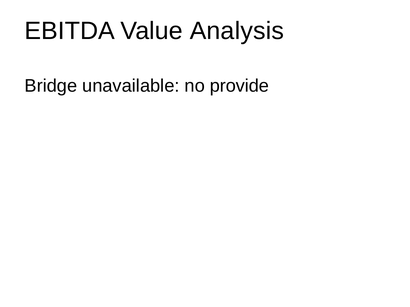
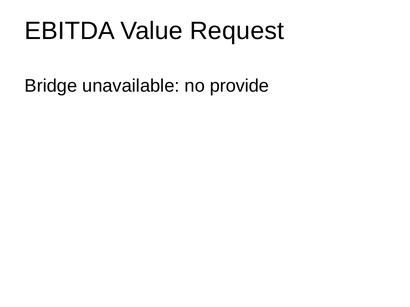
Analysis: Analysis -> Request (237, 31)
